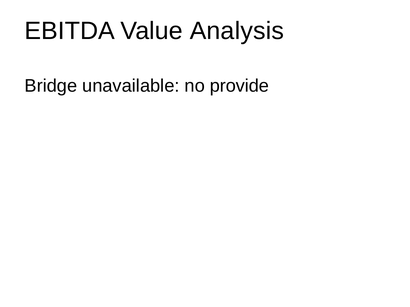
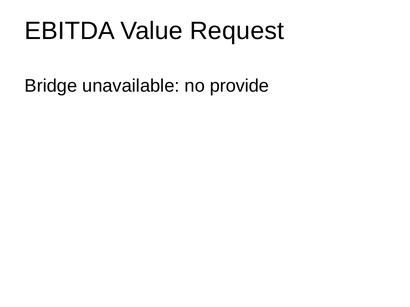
Analysis: Analysis -> Request (237, 31)
